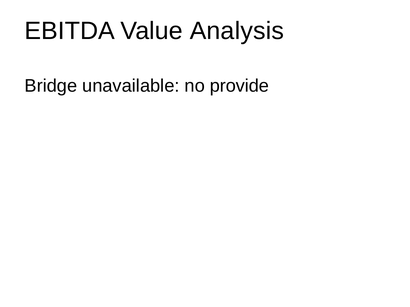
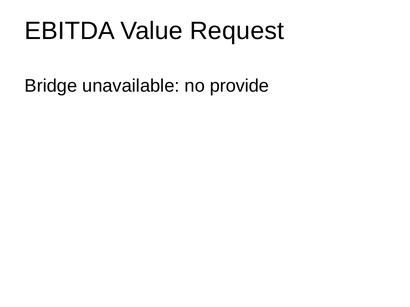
Analysis: Analysis -> Request (237, 31)
